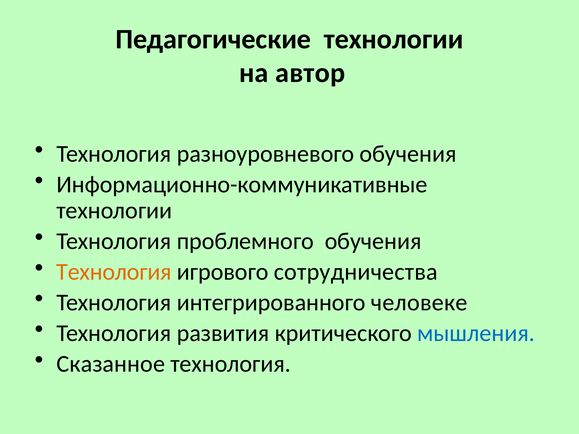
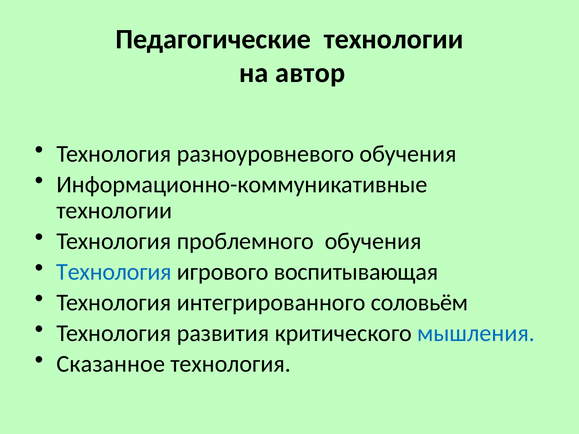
Технология colour: orange -> blue (114, 272)
сотрудничества: сотрудничества -> воспитывающая (356, 272)
человеке: человеке -> соловьём (419, 303)
